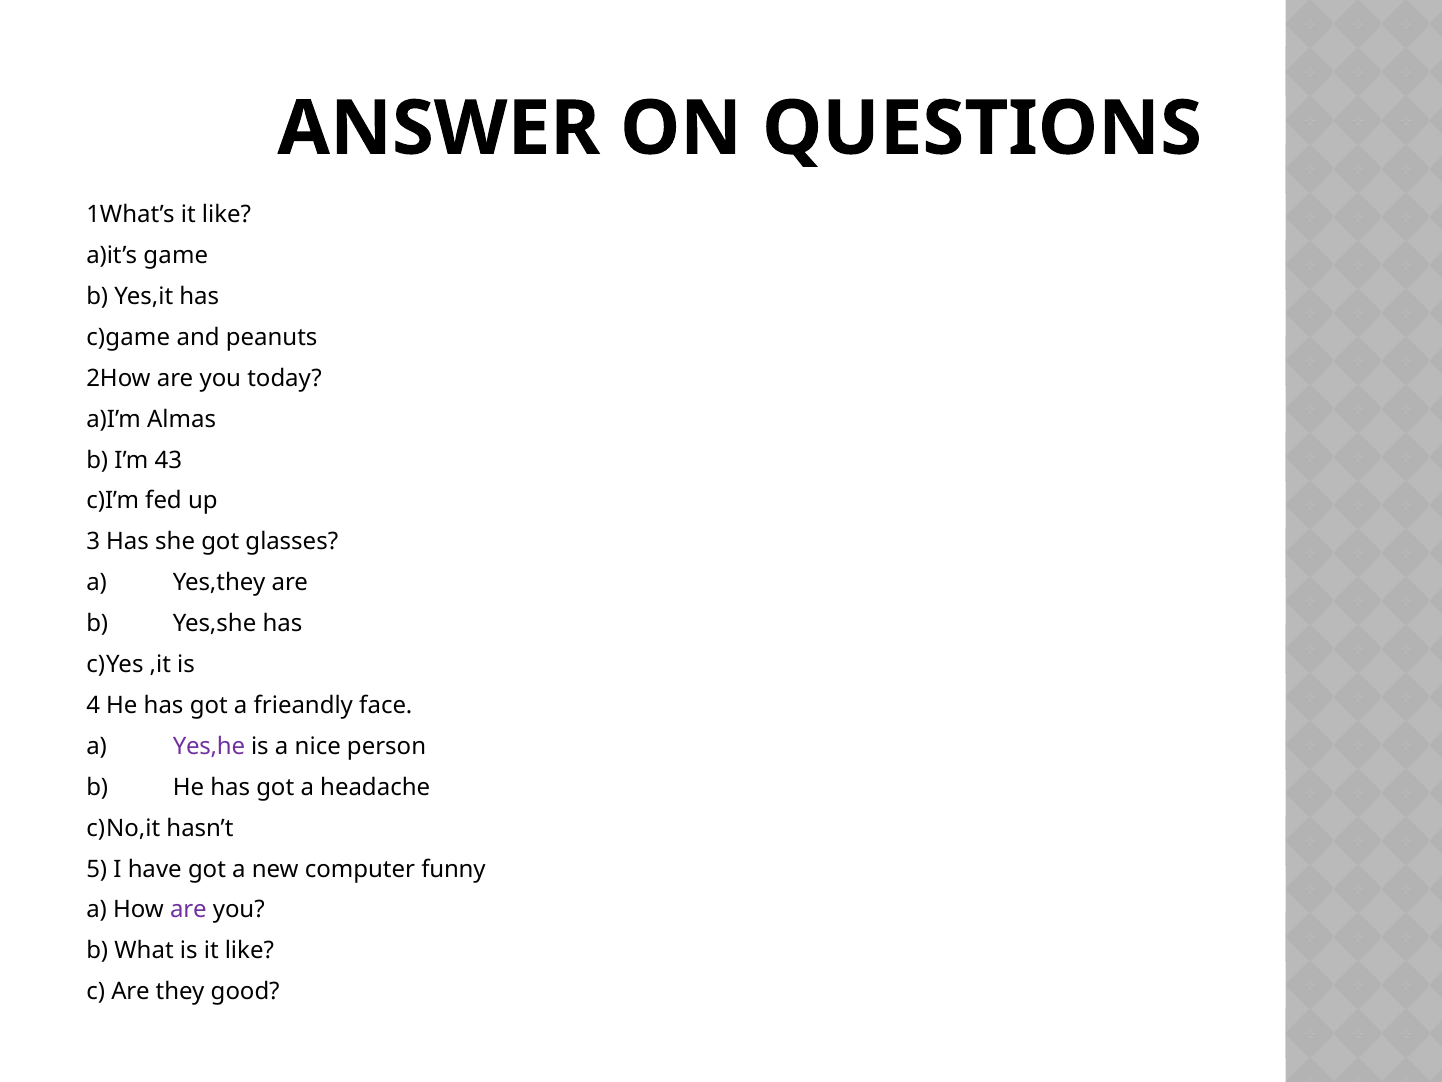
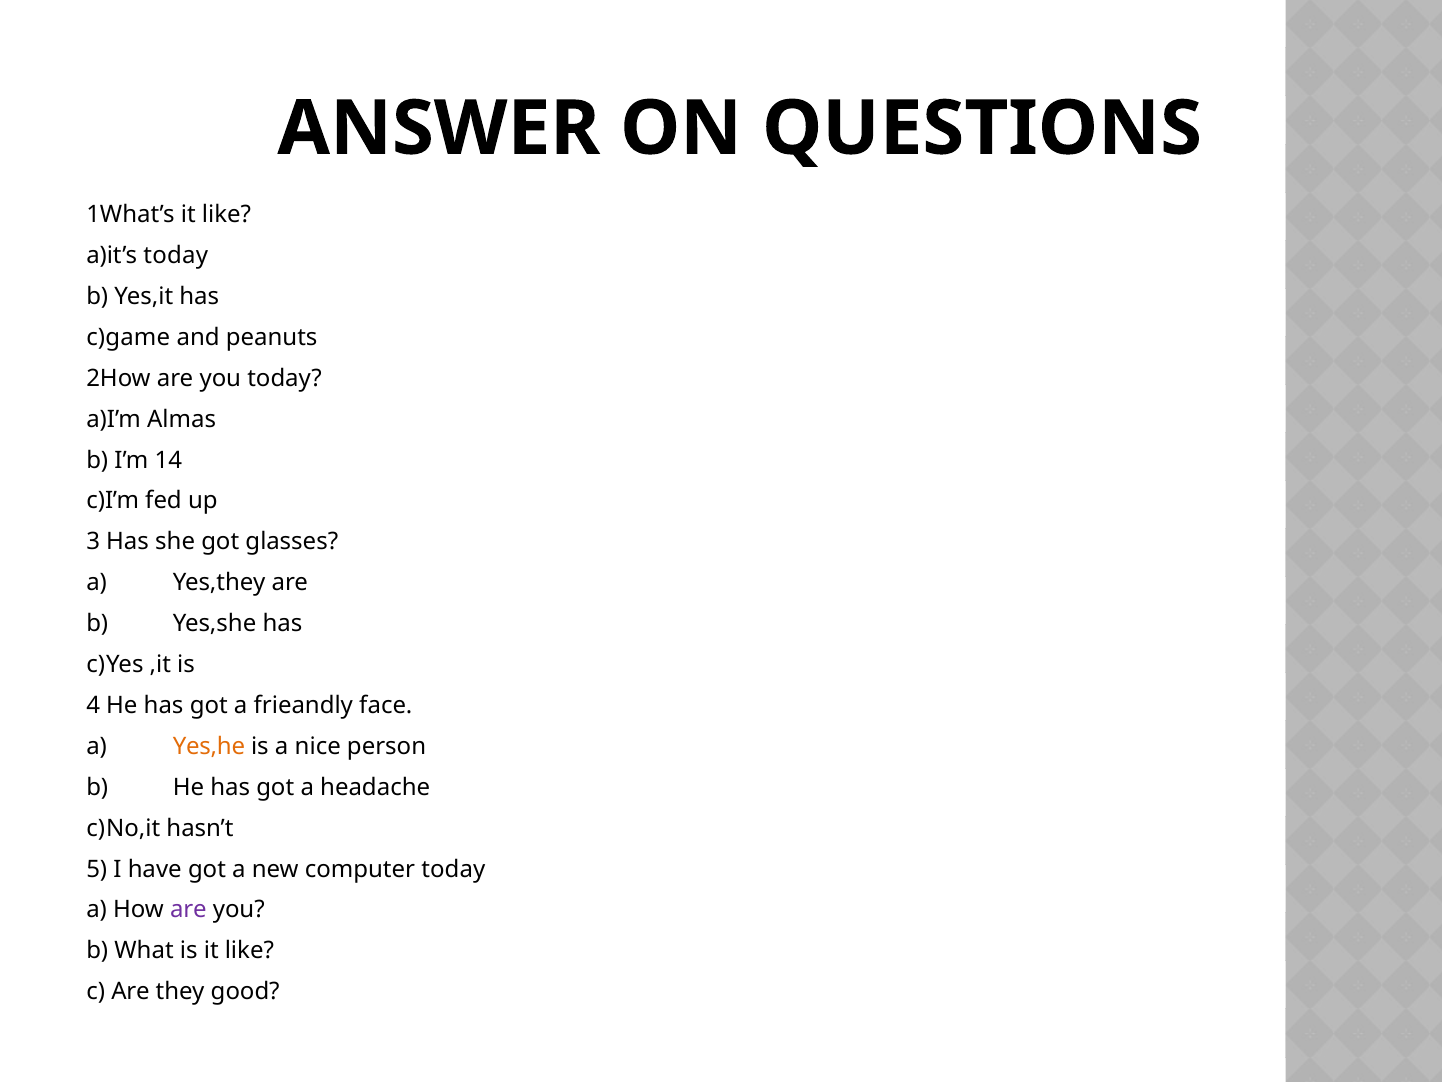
a)it’s game: game -> today (176, 256)
43: 43 -> 14 (168, 460)
Yes,he colour: purple -> orange (209, 746)
computer funny: funny -> today (453, 869)
